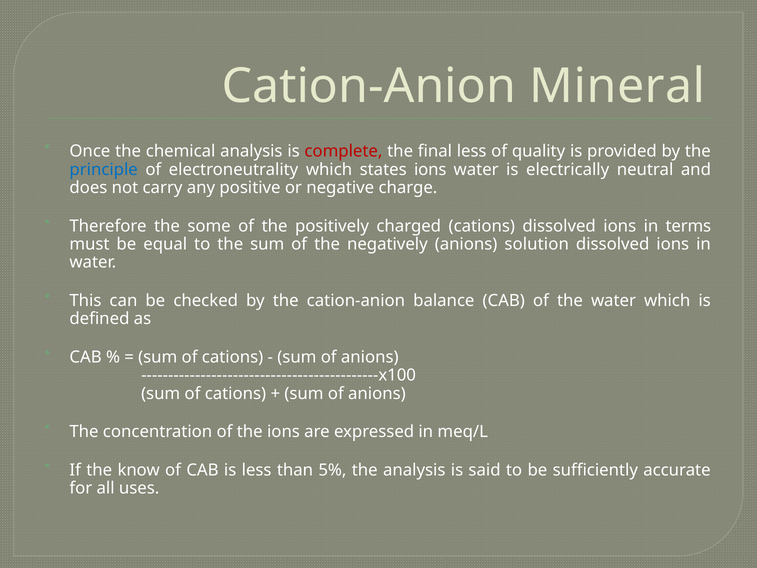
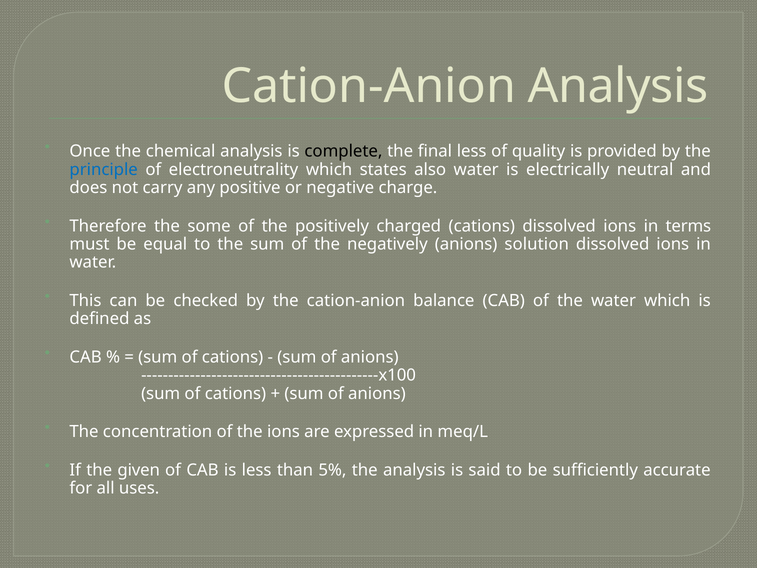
Cation-Anion Mineral: Mineral -> Analysis (618, 86)
complete colour: red -> black (343, 151)
states ions: ions -> also (430, 169)
know: know -> given (139, 470)
